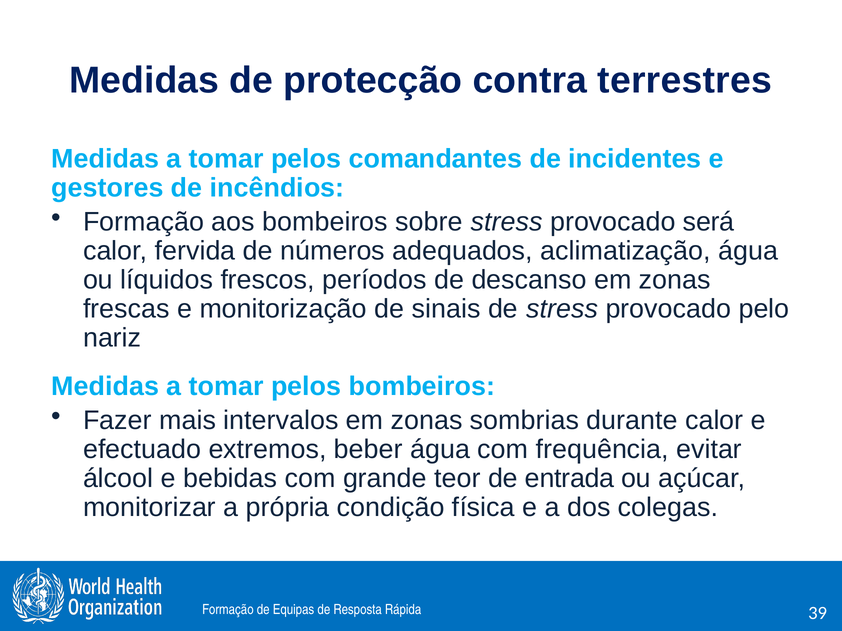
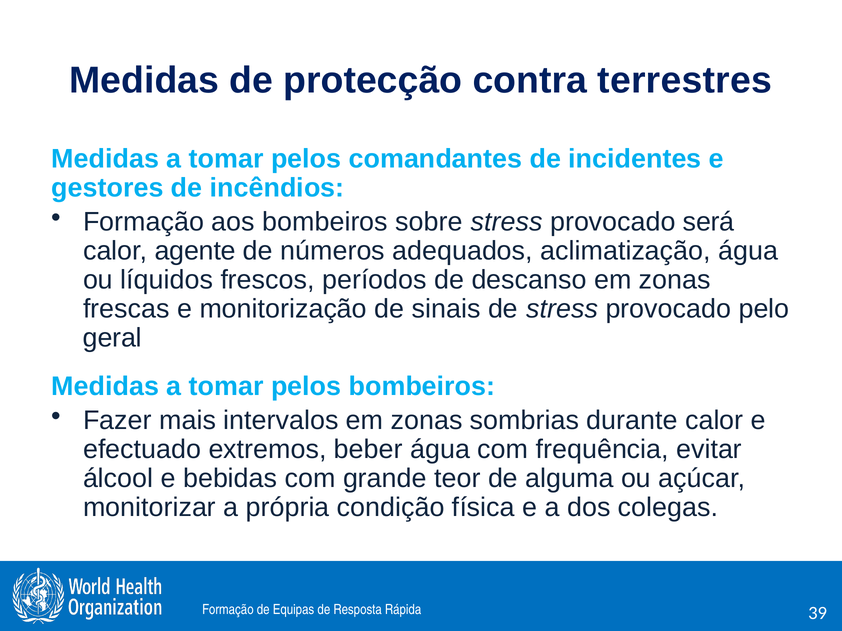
fervida: fervida -> agente (195, 251)
nariz: nariz -> geral (112, 338)
entrada: entrada -> alguma (569, 479)
